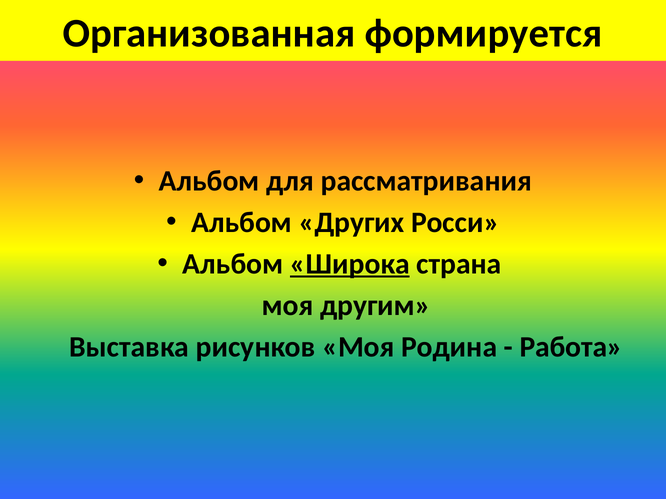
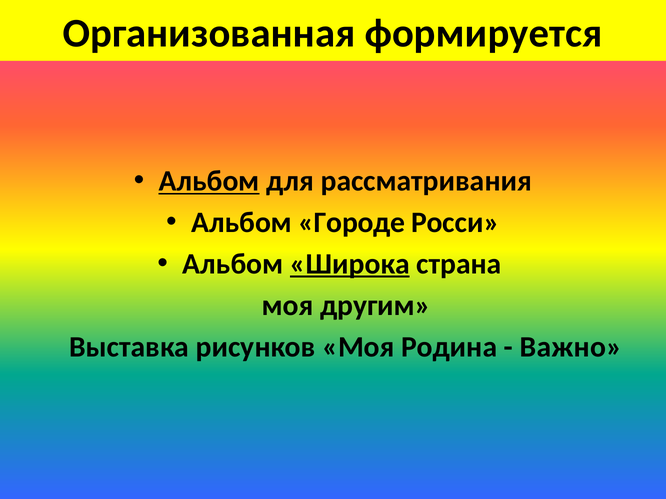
Альбом underline: none -> present (209, 181)
Других: Других -> Городе (352, 223)
Работа: Работа -> Важно (571, 347)
